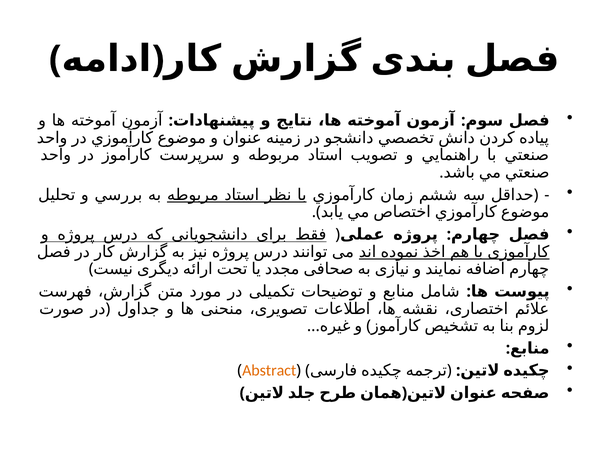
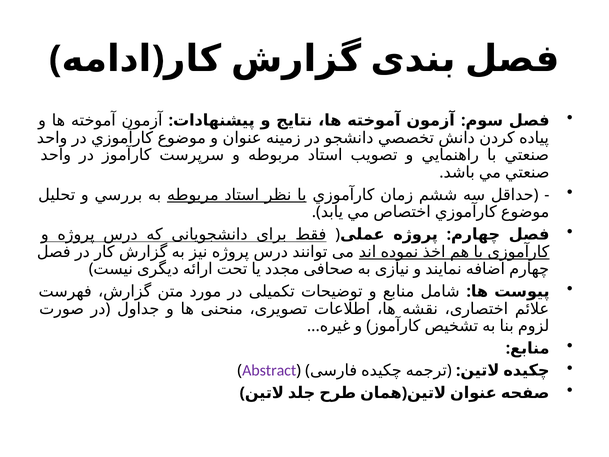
Abstract colour: orange -> purple (269, 370)
